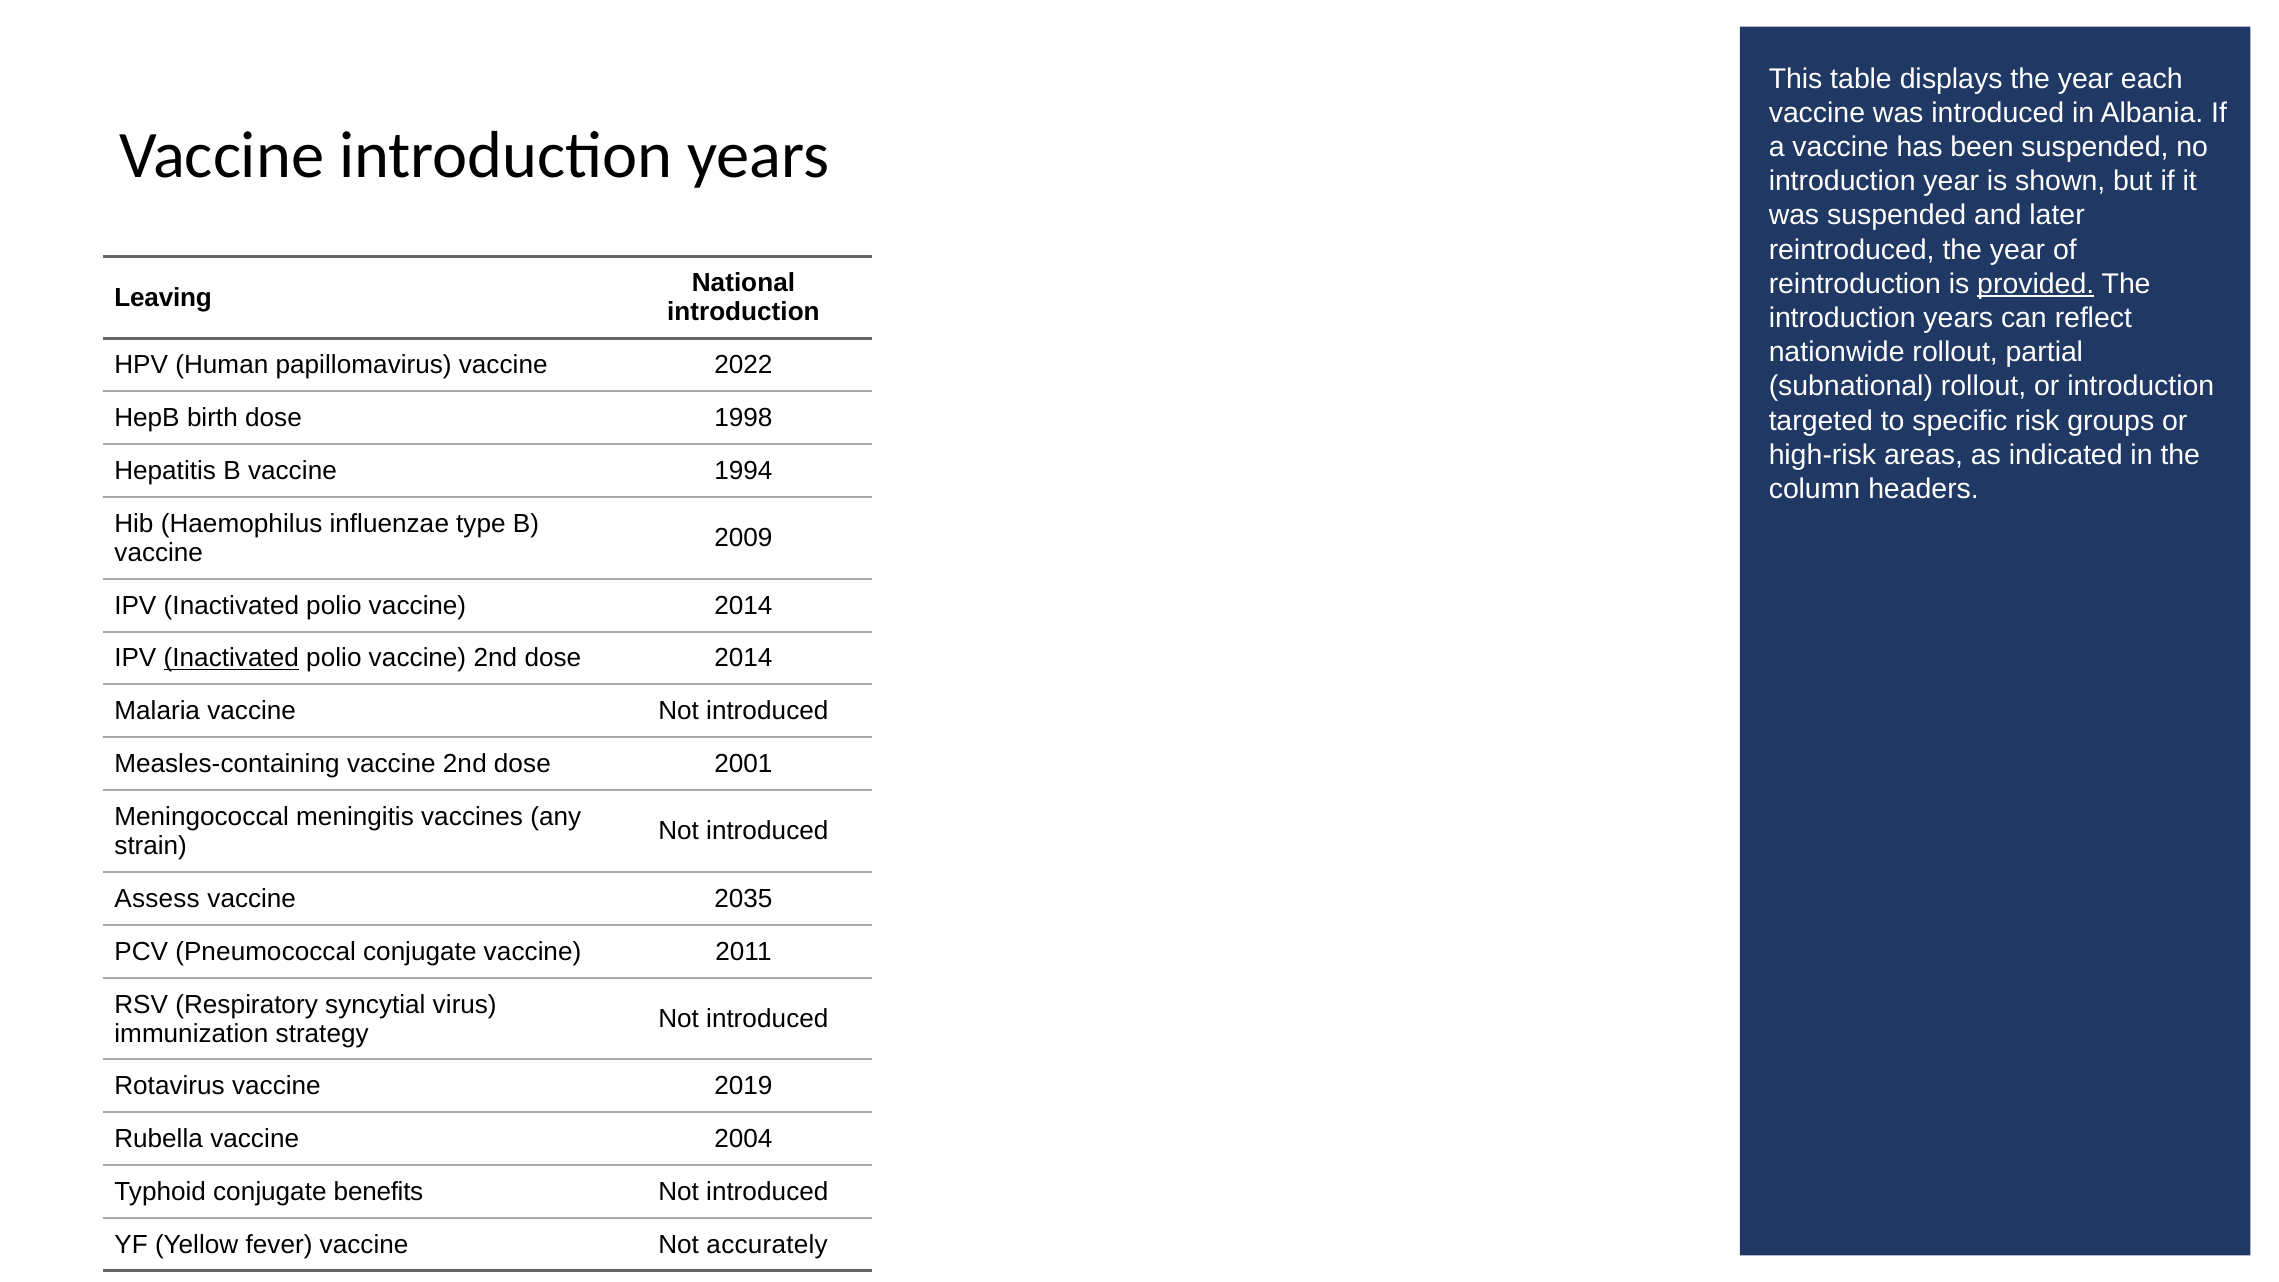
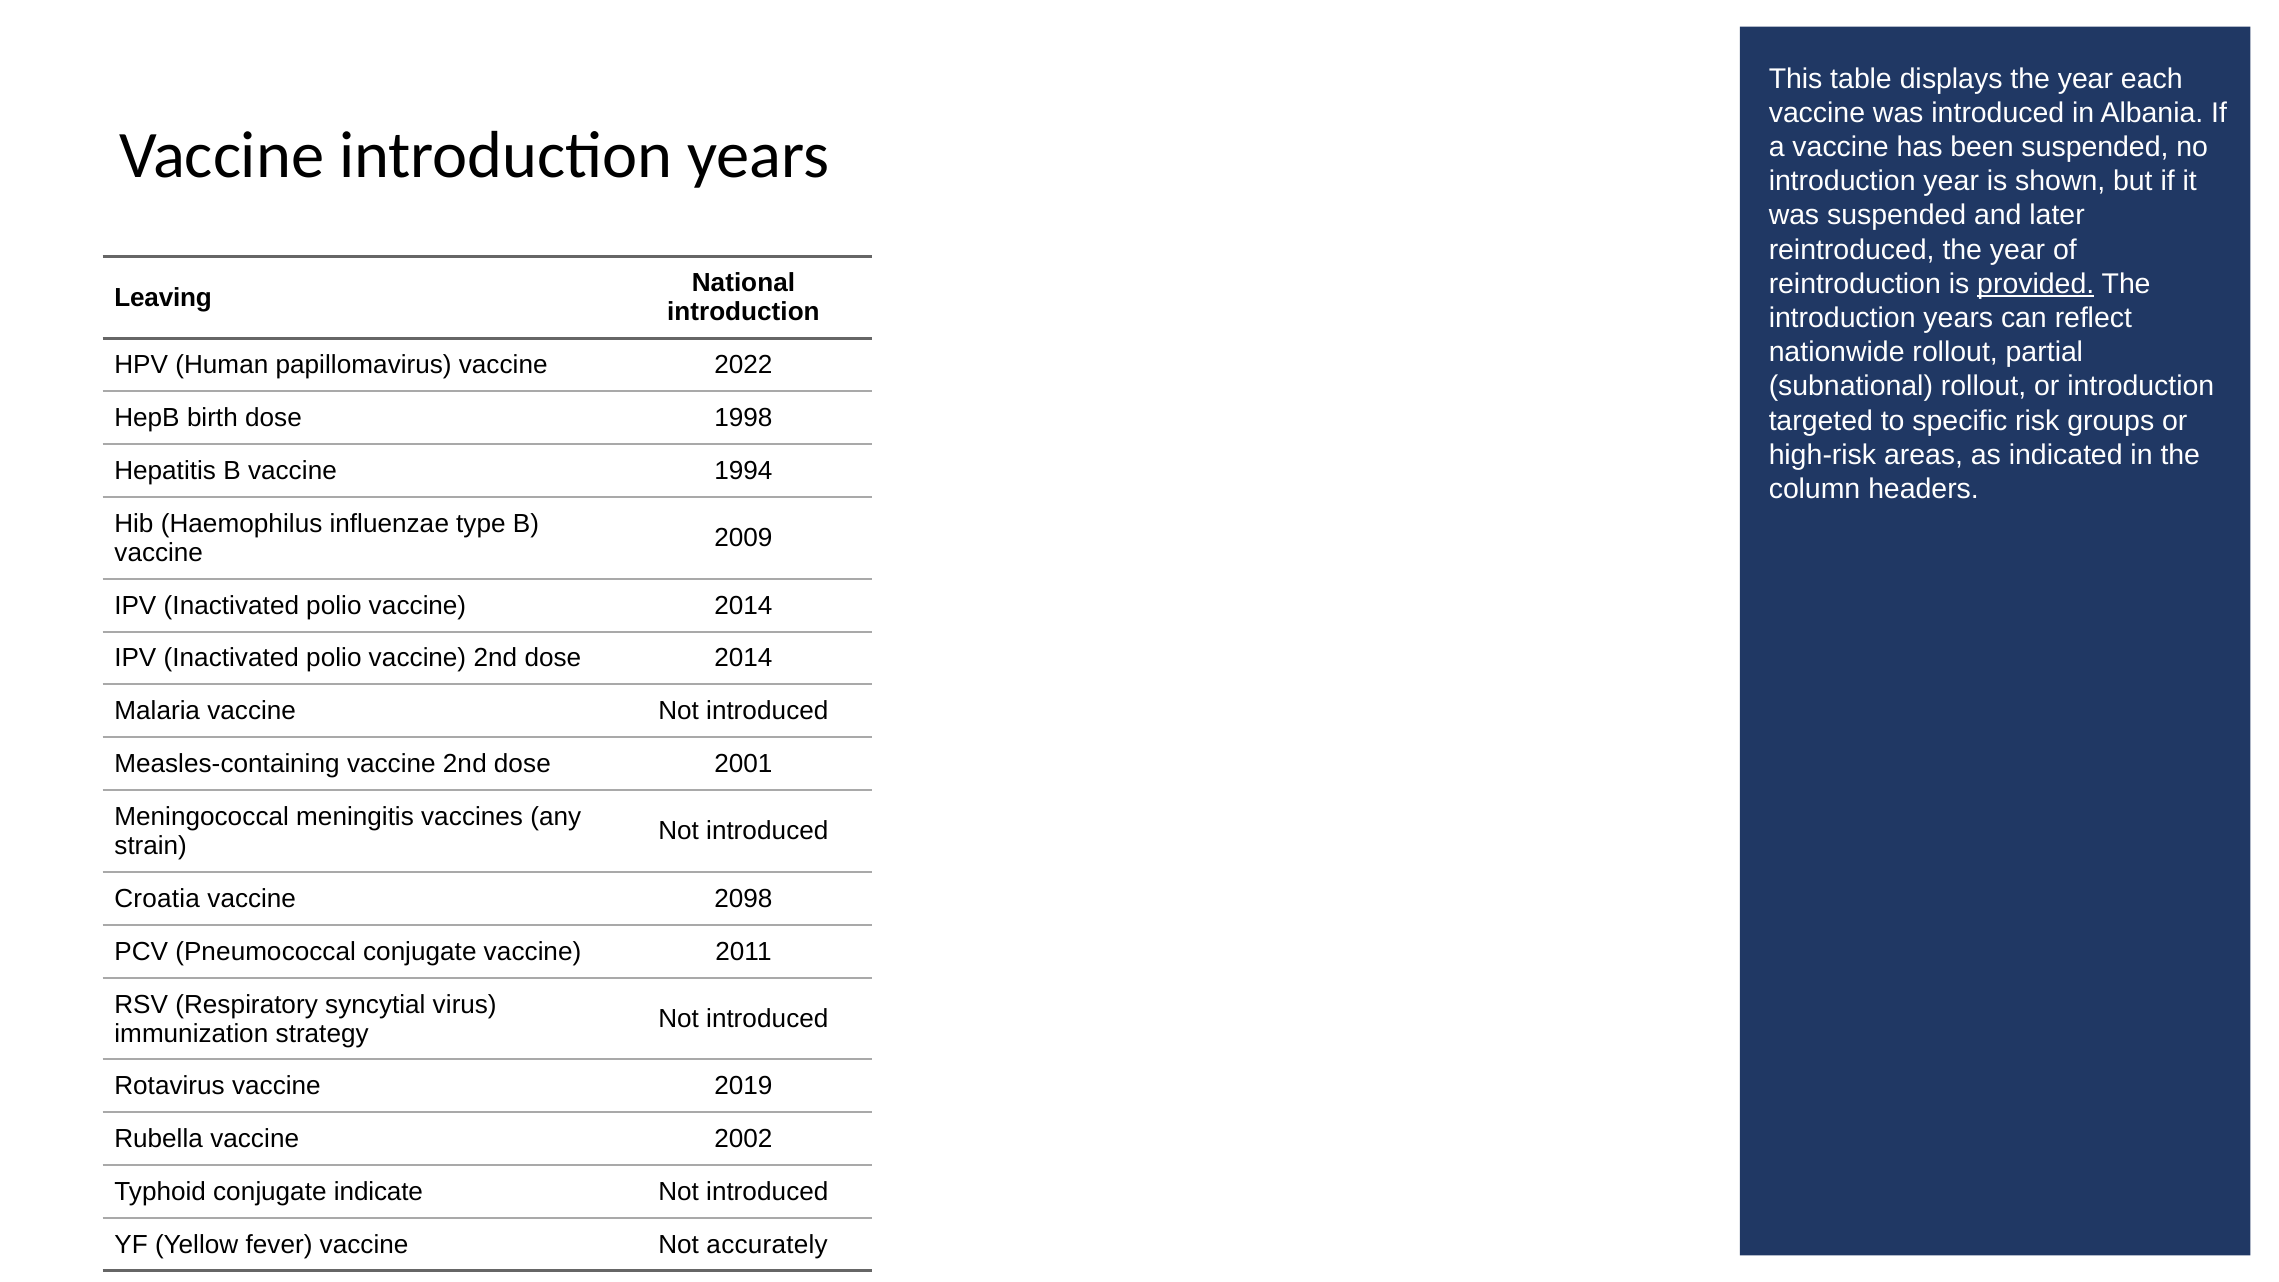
Inactivated underline: present -> none (231, 658)
Assess: Assess -> Croatia (157, 899)
2035: 2035 -> 2098 (743, 899)
2004: 2004 -> 2002 (743, 1139)
benefits: benefits -> indicate (378, 1192)
